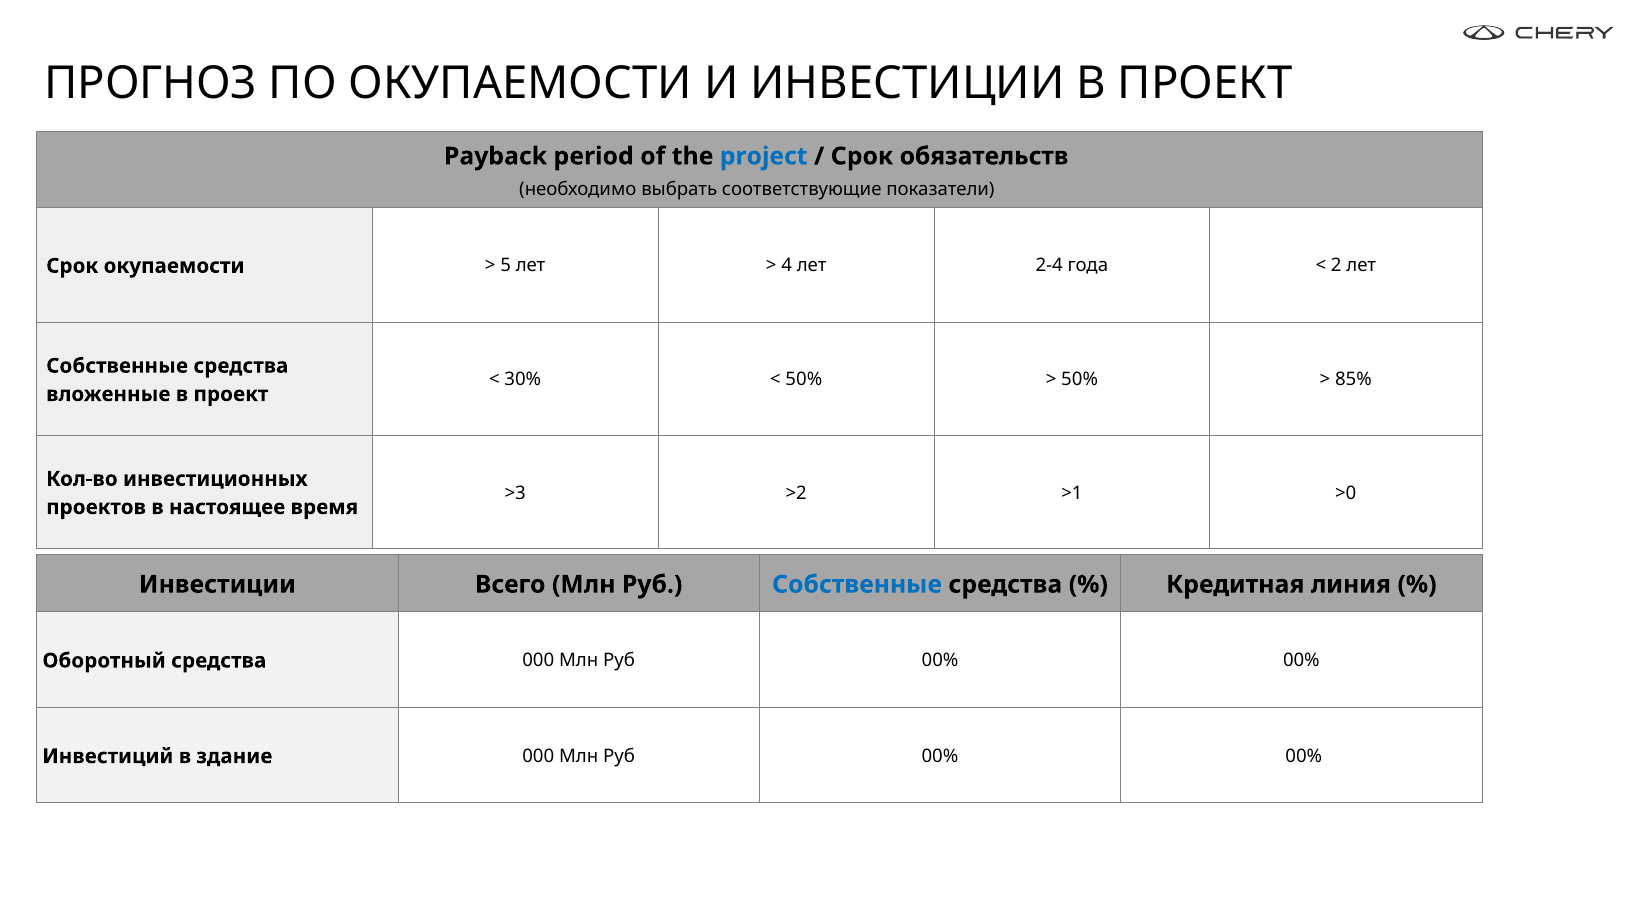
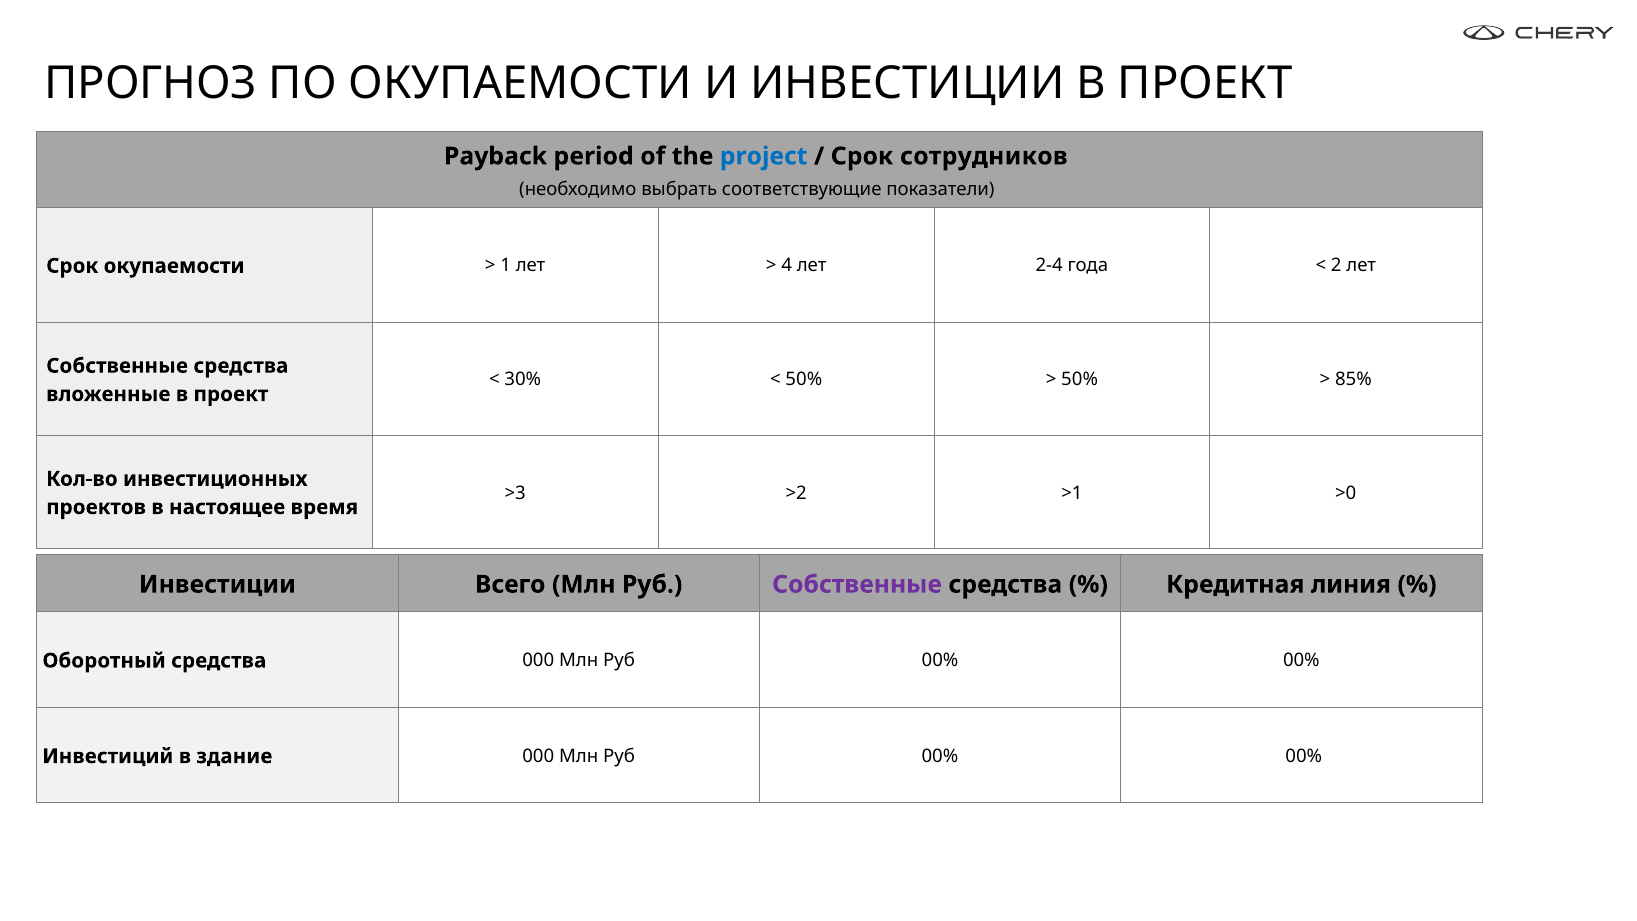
обязательств: обязательств -> сотрудников (984, 156)
5: 5 -> 1 (506, 266)
Собственные colour: blue -> purple (857, 584)
